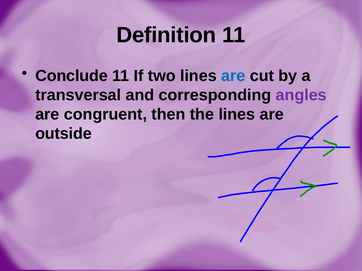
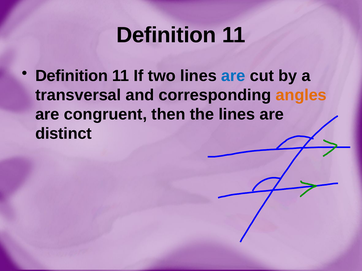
Conclude: Conclude -> Definition (72, 76)
angles colour: purple -> orange (301, 95)
outside: outside -> distinct (64, 134)
